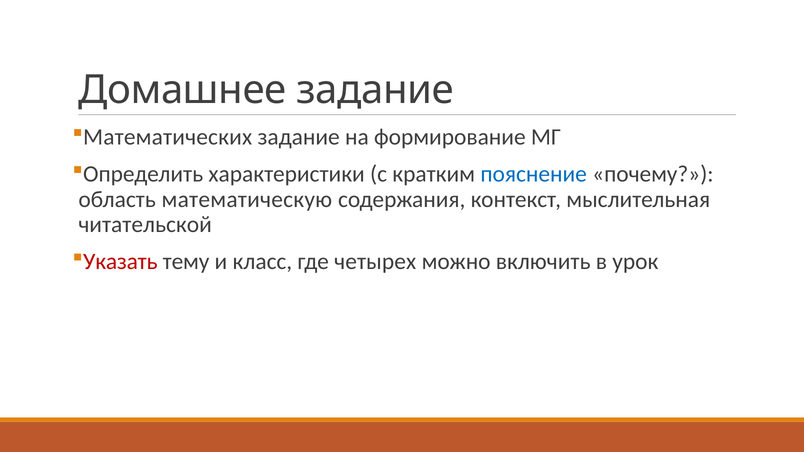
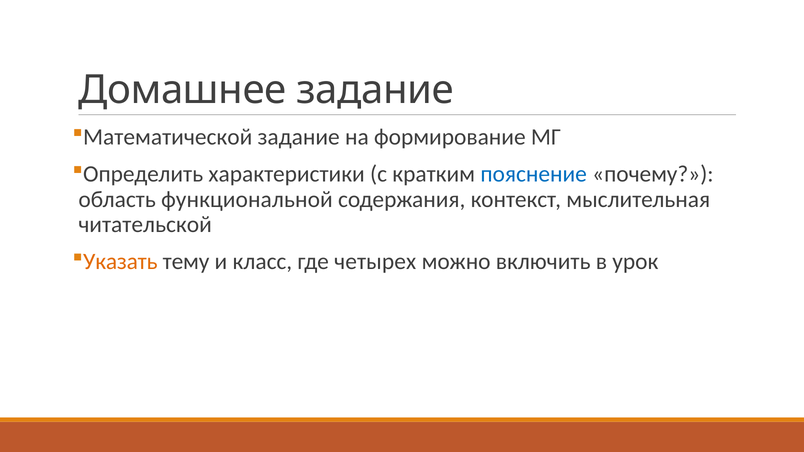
Математических: Математических -> Математической (168, 137)
математическую: математическую -> функциональной (247, 200)
Указать colour: red -> orange (120, 262)
